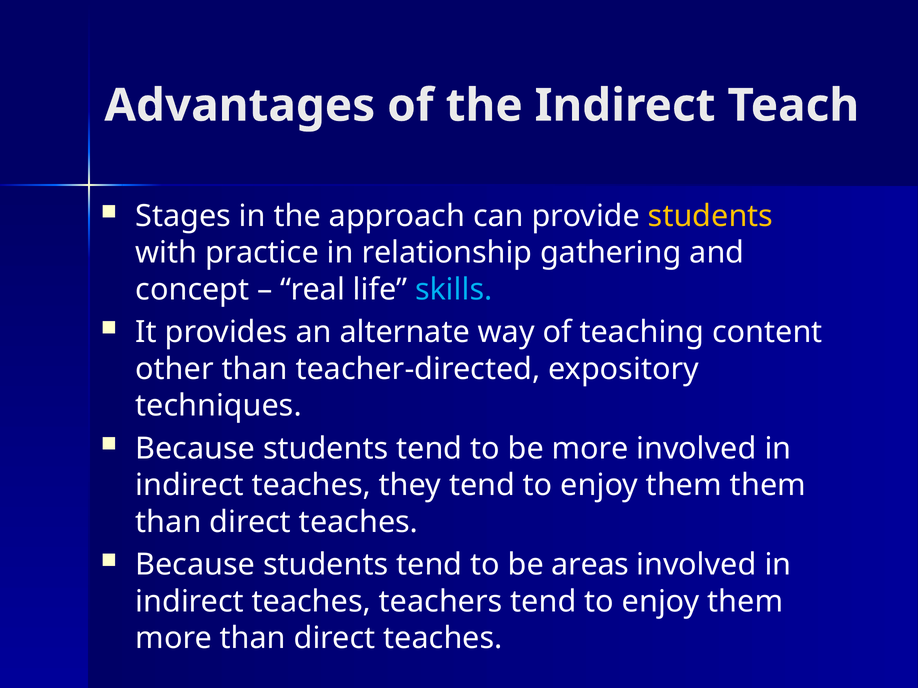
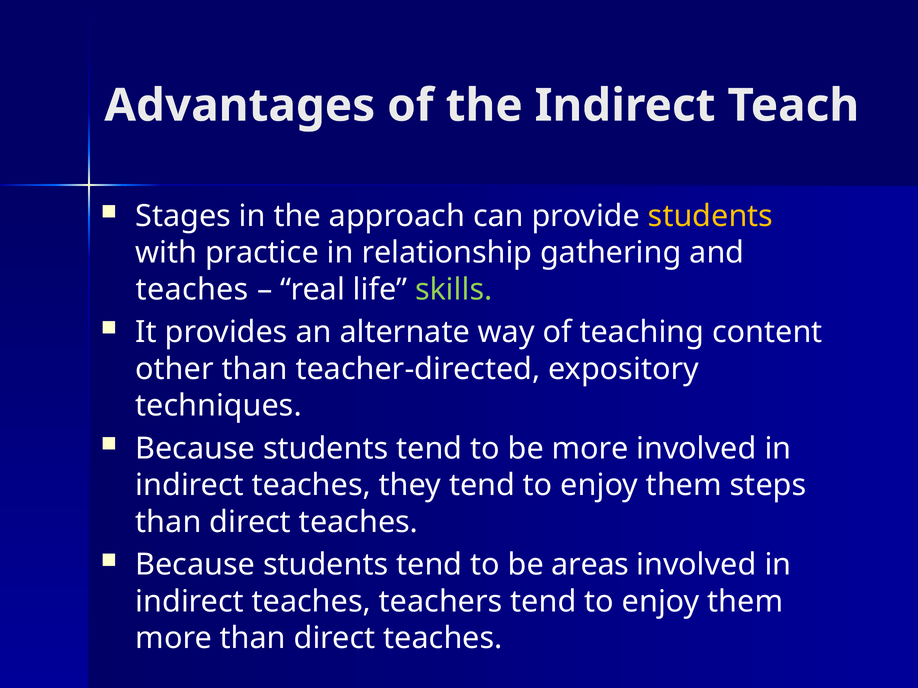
concept: concept -> teaches (192, 290)
skills colour: light blue -> light green (454, 290)
them them: them -> steps (768, 486)
